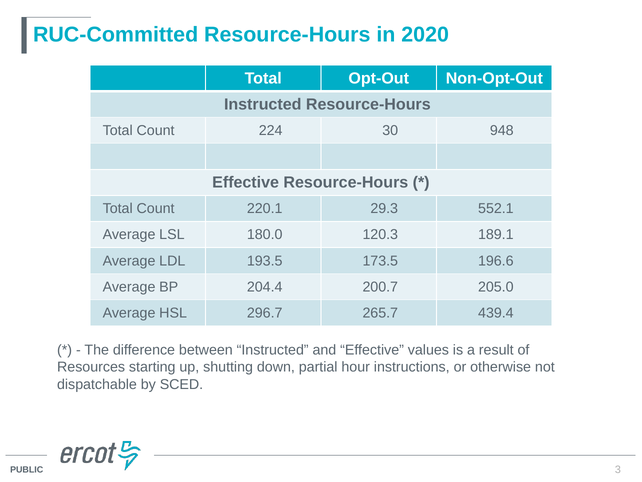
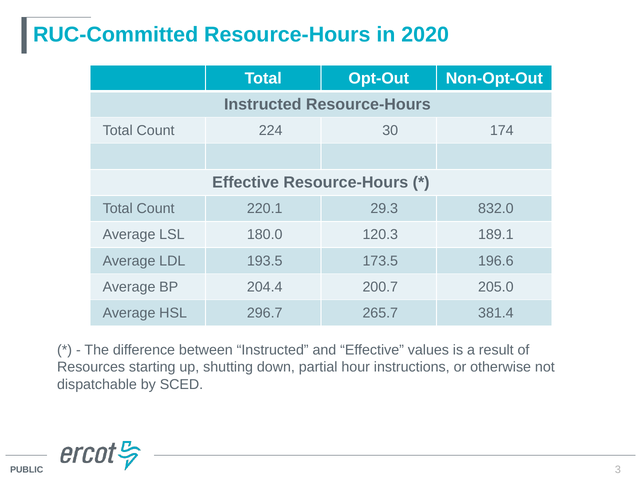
948: 948 -> 174 (502, 130)
552.1: 552.1 -> 832.0 (496, 208)
439.4: 439.4 -> 381.4 (496, 313)
